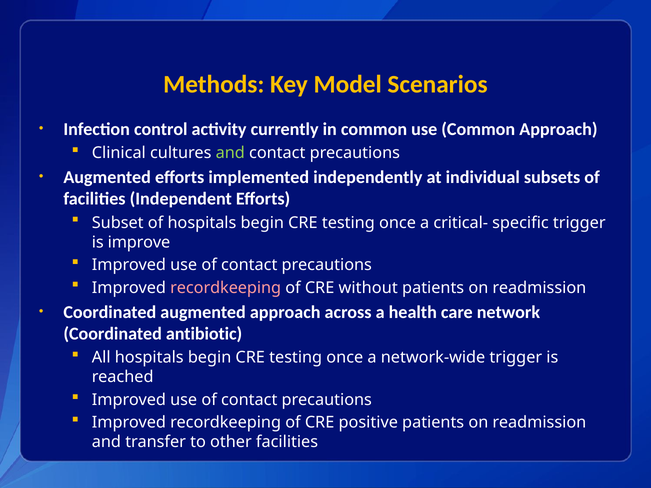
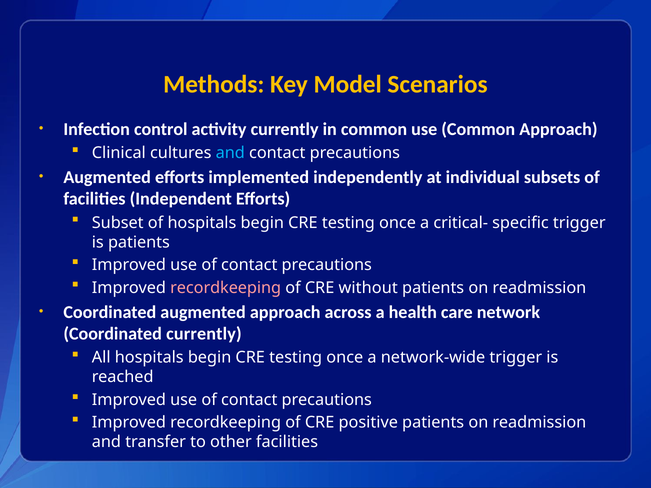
and colour: light green -> light blue (230, 153)
is improve: improve -> patients (139, 242)
Coordinated antibiotic: antibiotic -> currently (204, 334)
